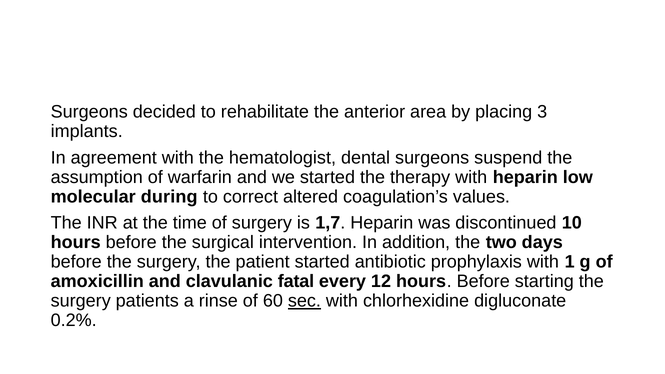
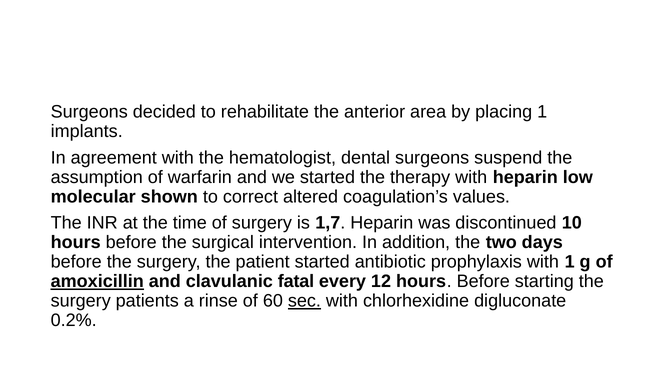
placing 3: 3 -> 1 (542, 112)
during: during -> shown (169, 197)
amoxicillin underline: none -> present (97, 282)
